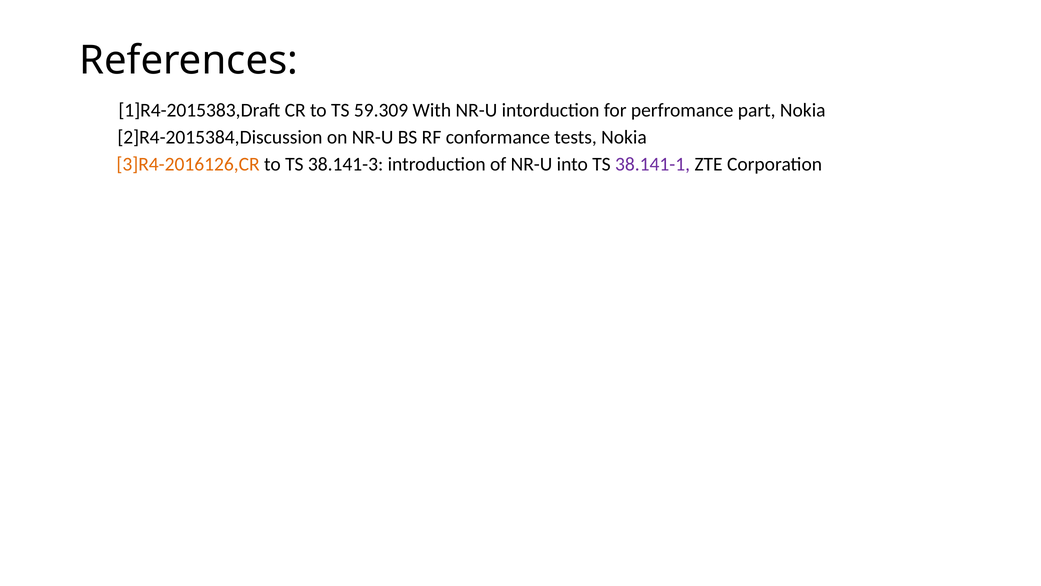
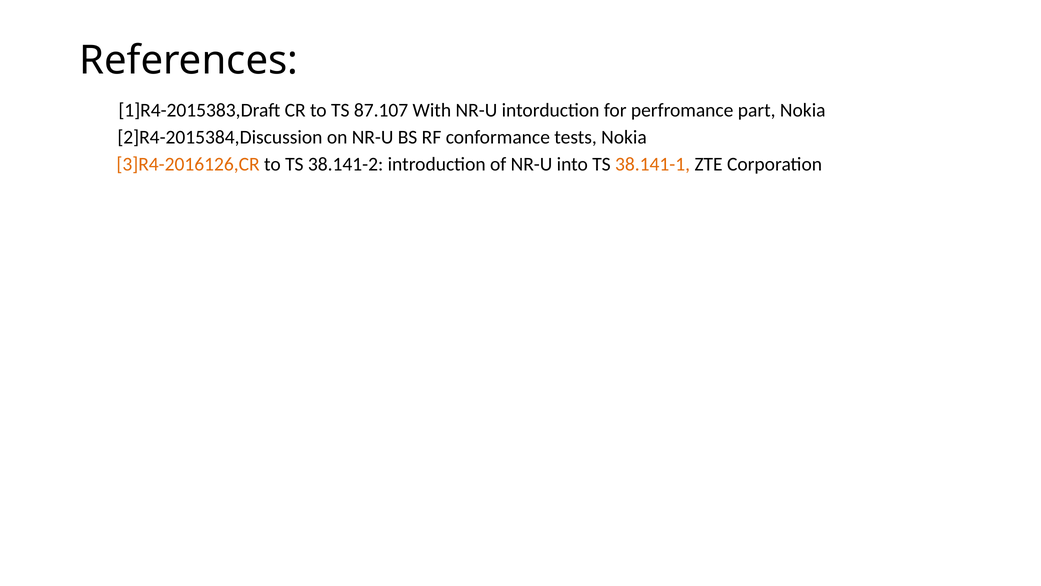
59.309: 59.309 -> 87.107 (381, 110)
38.141-3: 38.141-3 -> 38.141-2 (346, 164)
38.141-1 colour: purple -> orange (653, 164)
